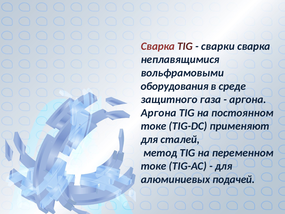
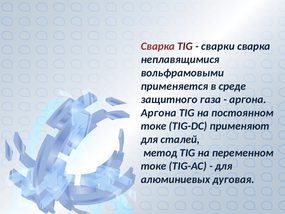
оборудования: оборудования -> применяется (175, 86)
подачей: подачей -> дуговая (234, 179)
